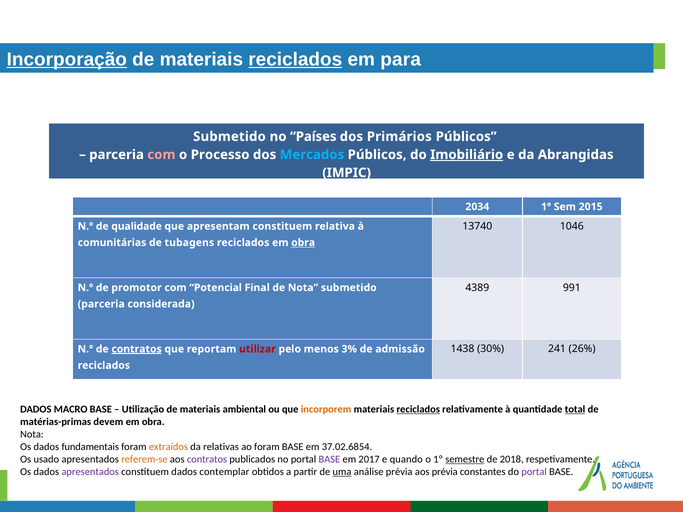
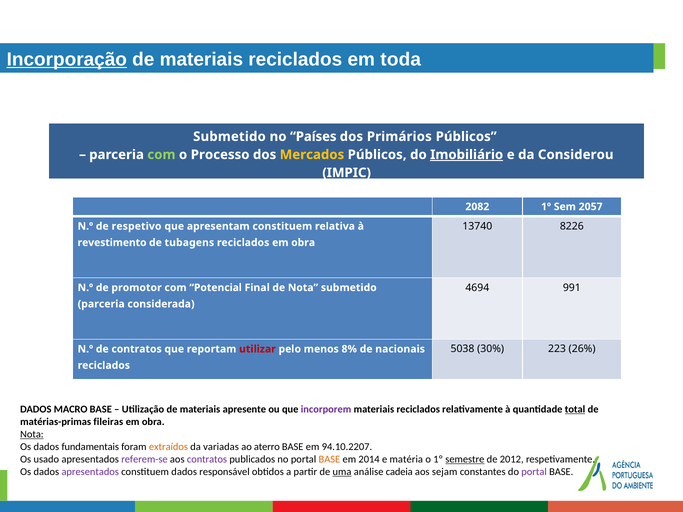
reciclados underline: present -> none (295, 59)
para: para -> toda (401, 59)
com colour: pink -> light green (161, 155)
Mercados colour: light blue -> yellow (312, 155)
Abrangidas: Abrangidas -> Considerou (576, 155)
2034: 2034 -> 2082 (477, 207)
2015: 2015 -> 2057 (591, 207)
1046: 1046 -> 8226 (572, 226)
qualidade: qualidade -> respetivo (137, 226)
comunitárias: comunitárias -> revestimento (112, 243)
obra underline: present -> none (303, 243)
4389: 4389 -> 4694 (477, 288)
1438: 1438 -> 5038 (462, 349)
241: 241 -> 223 (557, 349)
contratos underline: present -> none (137, 349)
3%: 3% -> 8% (349, 349)
admissão: admissão -> nacionais (400, 349)
ambiental: ambiental -> apresente (244, 409)
incorporem colour: orange -> purple (326, 409)
reciclados underline: present -> none (418, 409)
devem: devem -> fileiras (108, 422)
Nota underline: none -> present (32, 434)
relativas: relativas -> variadas (221, 447)
ao foram: foram -> aterro (267, 447)
37.02.6854: 37.02.6854 -> 94.10.2207 (347, 447)
referem-se colour: orange -> purple (144, 459)
BASE colour: purple -> orange (329, 459)
2017: 2017 -> 2014 (369, 459)
quando: quando -> matéria (406, 459)
2018: 2018 -> 2012 (512, 459)
contemplar: contemplar -> responsável (224, 472)
análise prévia: prévia -> cadeia (399, 472)
aos prévia: prévia -> sejam (445, 472)
